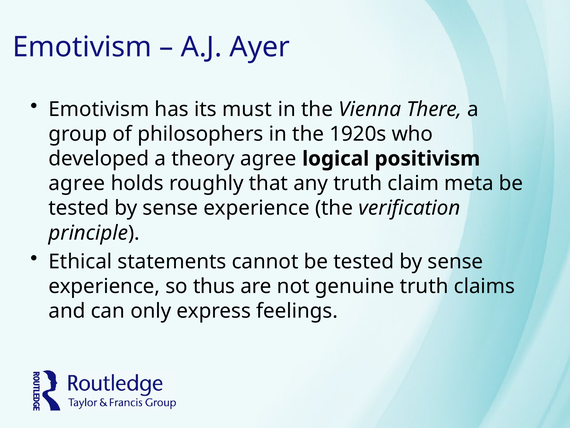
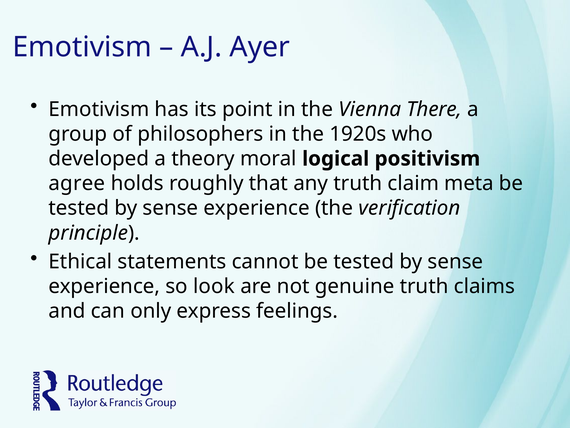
must: must -> point (247, 109)
theory agree: agree -> moral (268, 159)
thus: thus -> look (214, 286)
